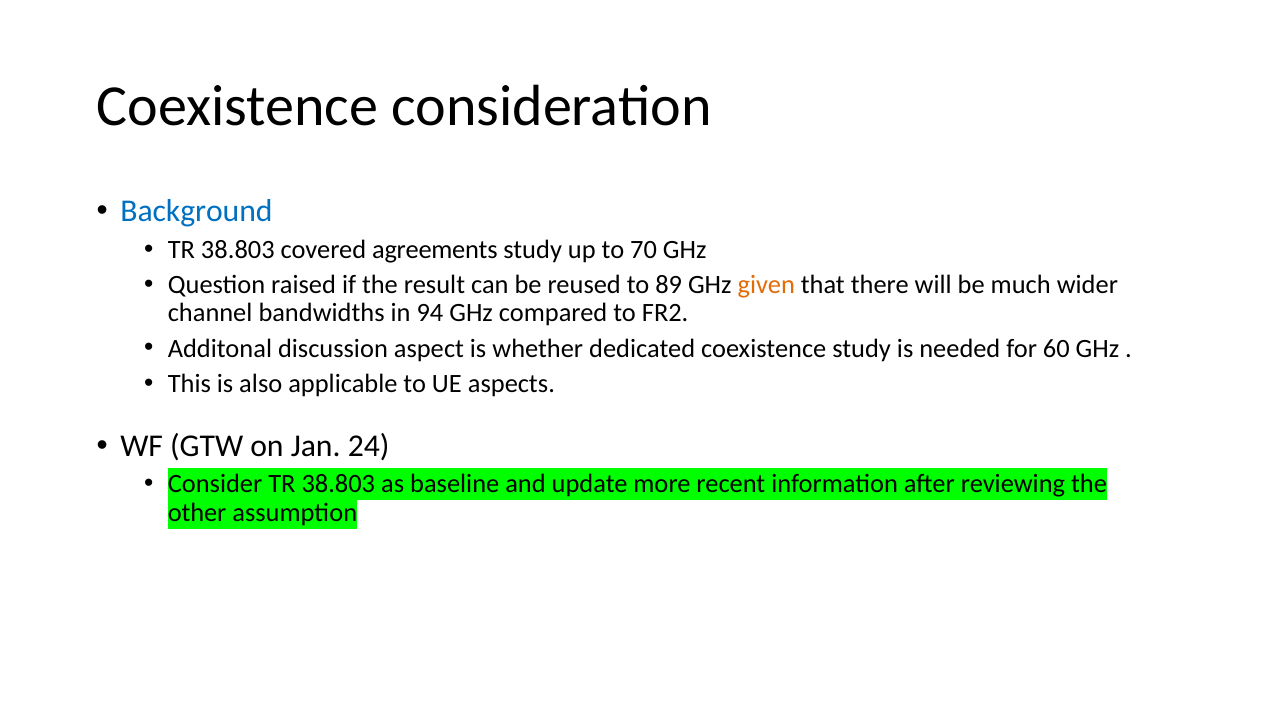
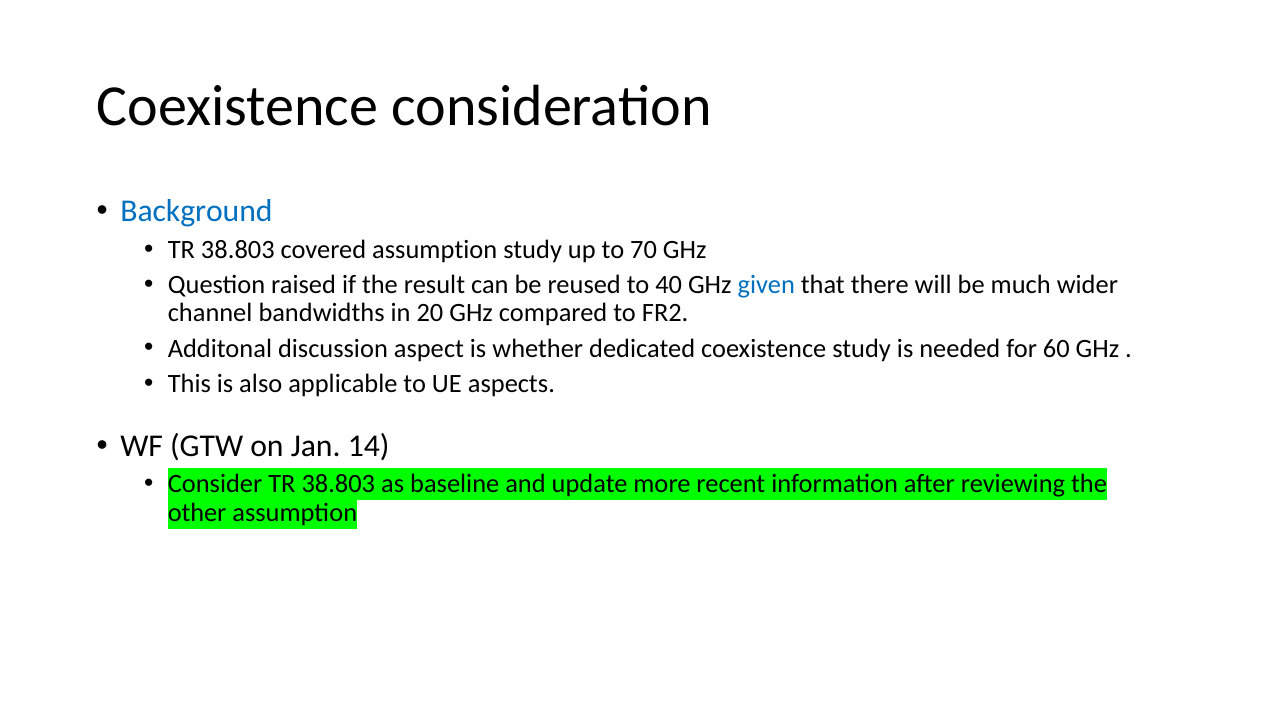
covered agreements: agreements -> assumption (435, 249)
89: 89 -> 40 (669, 285)
given colour: orange -> blue (766, 285)
94: 94 -> 20 (430, 313)
24: 24 -> 14 (369, 446)
